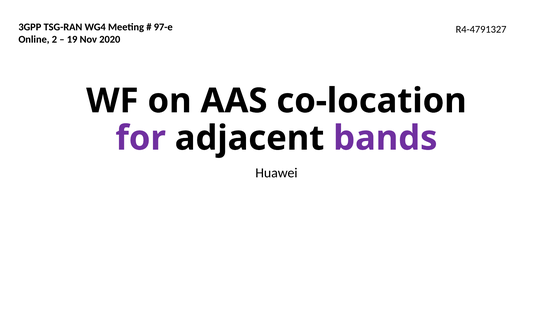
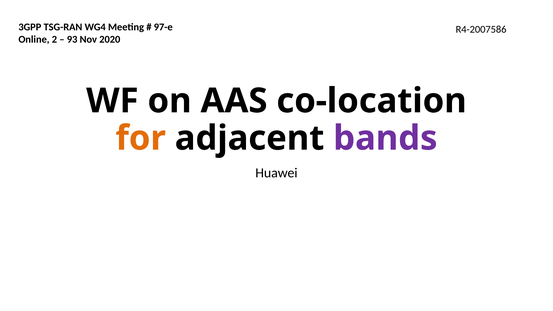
R4-4791327: R4-4791327 -> R4-2007586 (481, 29)
19: 19 -> 93 (72, 39)
for colour: purple -> orange (141, 138)
